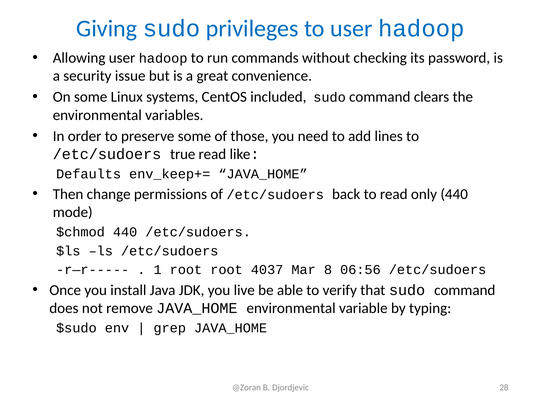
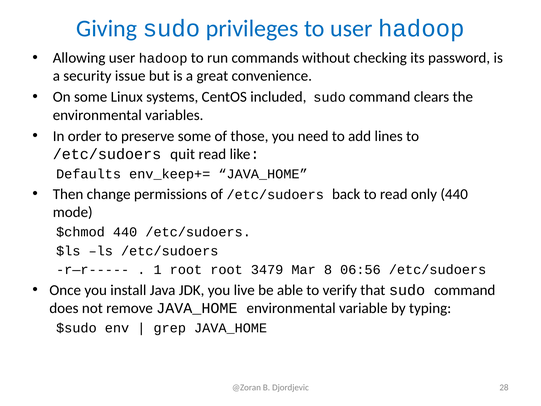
true: true -> quit (183, 154)
4037: 4037 -> 3479 (267, 270)
